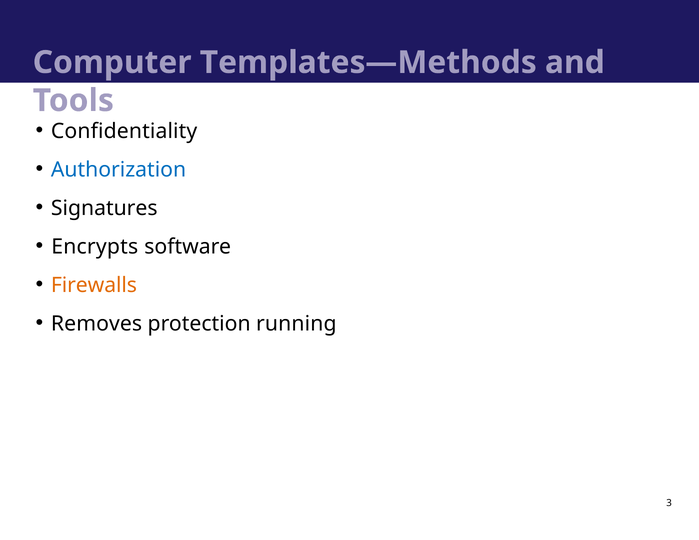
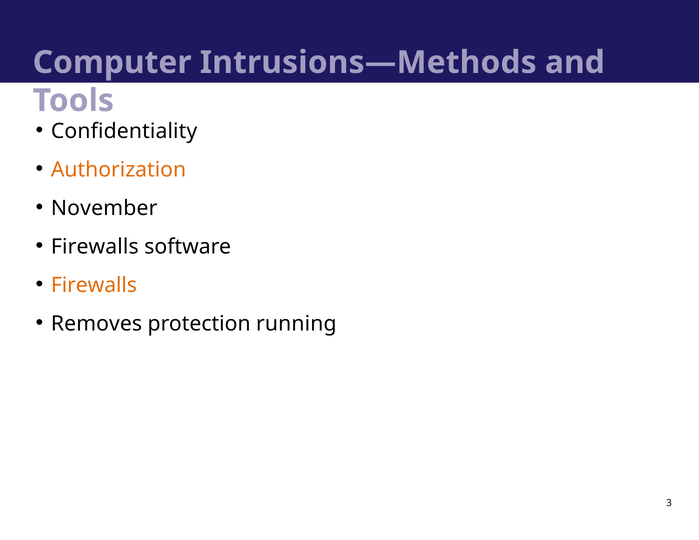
Templates—Methods: Templates—Methods -> Intrusions—Methods (368, 62)
Authorization colour: blue -> orange (119, 170)
Signatures: Signatures -> November (104, 208)
Encrypts: Encrypts -> Firewalls (95, 247)
